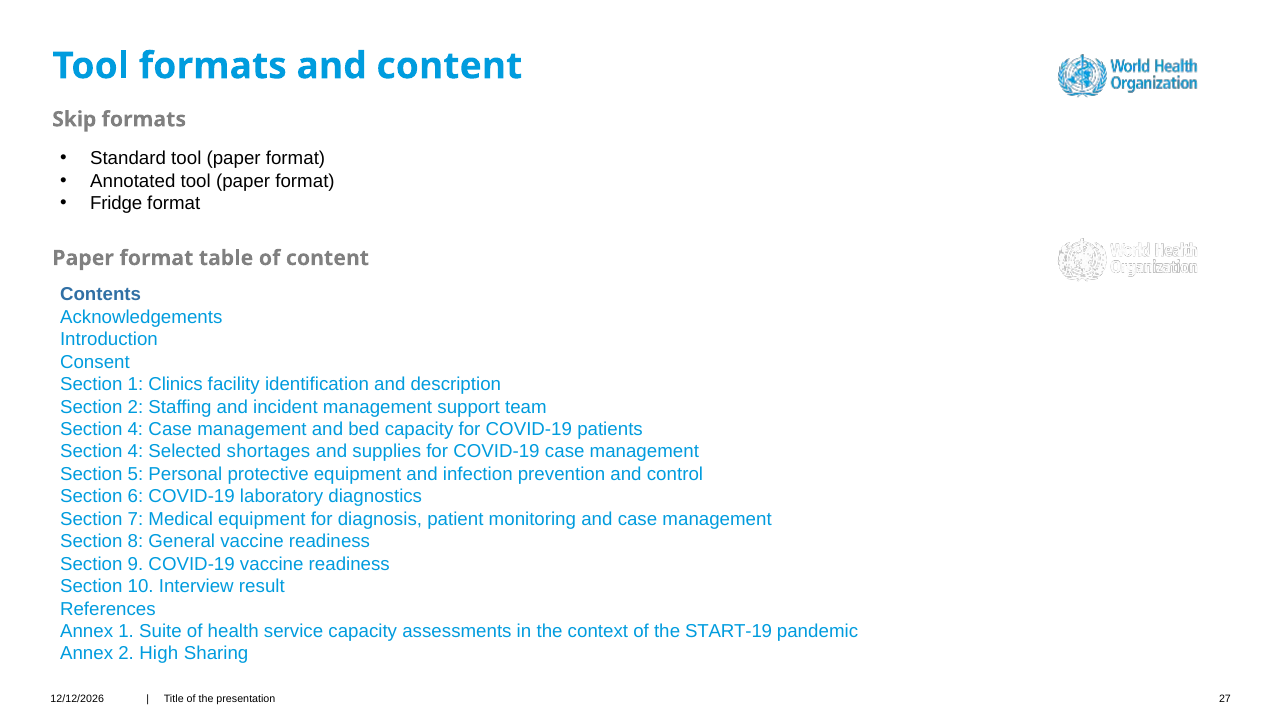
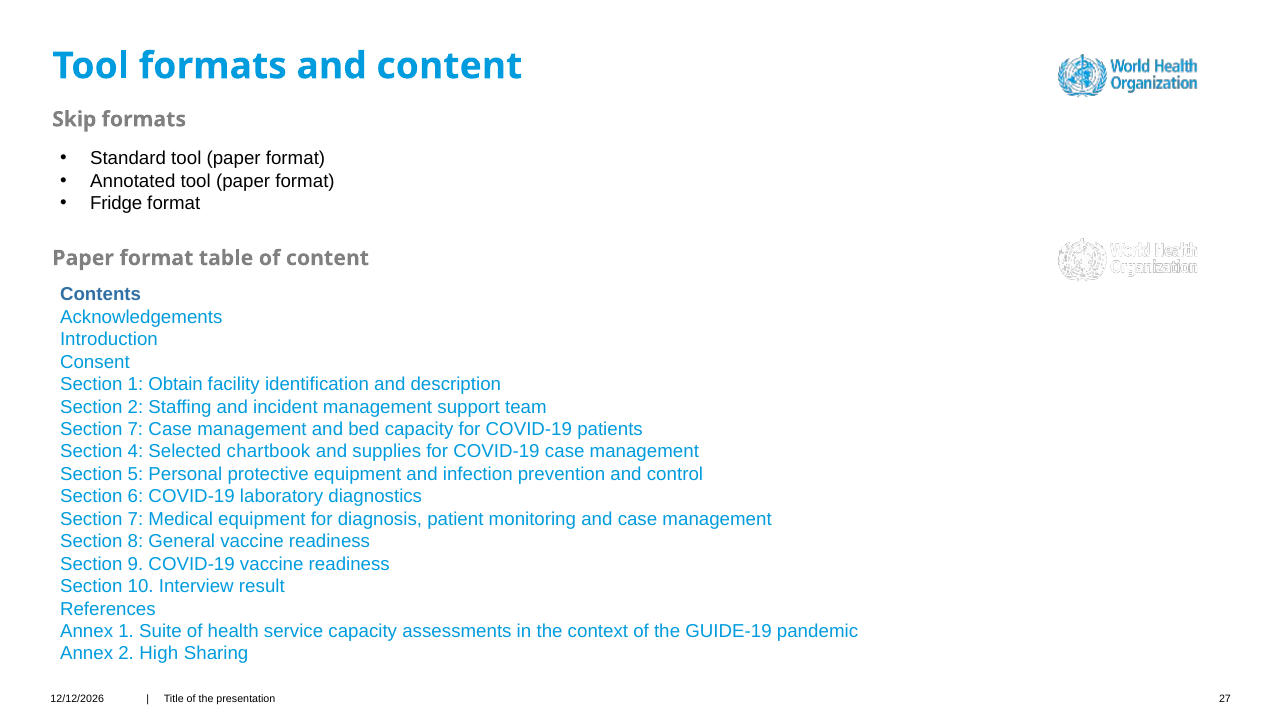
Clinics: Clinics -> Obtain (176, 384)
4: 4 -> 7 (135, 429)
shortages: shortages -> chartbook (269, 452)
START-19: START-19 -> GUIDE-19 (729, 631)
